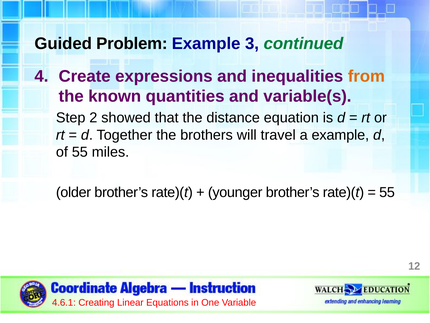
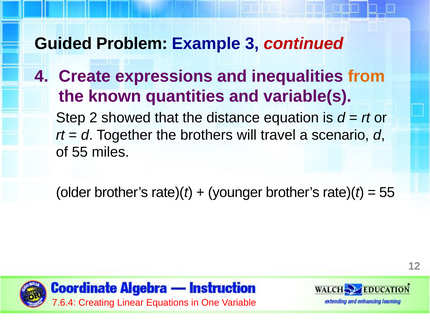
continued colour: green -> red (303, 44)
a example: example -> scenario (340, 135)
4.6.1: 4.6.1 -> 7.6.4 (64, 302)
